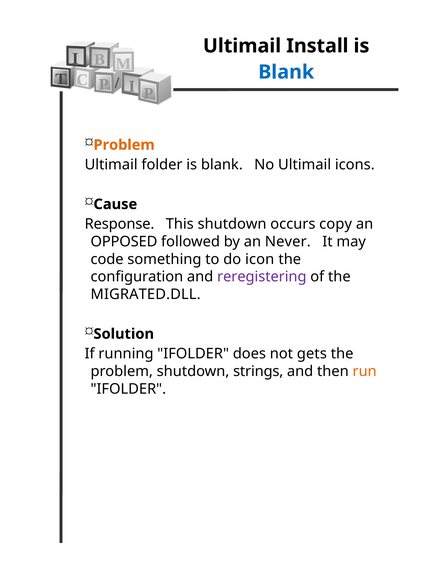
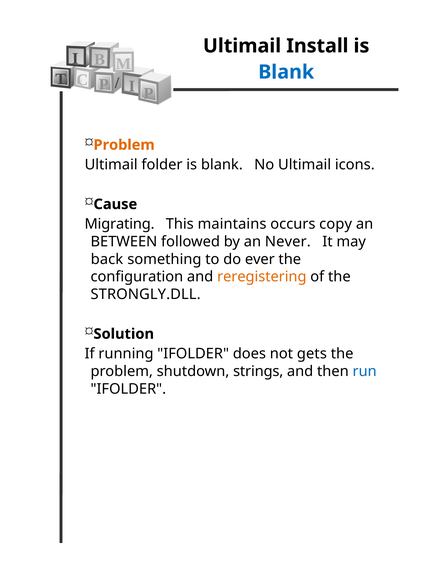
Response: Response -> Migrating (120, 224)
This shutdown: shutdown -> maintains (232, 224)
OPPOSED: OPPOSED -> BETWEEN (124, 242)
code: code -> back (107, 259)
icon: icon -> ever (260, 259)
reregistering colour: purple -> orange (262, 277)
MIGRATED.DLL: MIGRATED.DLL -> STRONGLY.DLL (146, 294)
run colour: orange -> blue (365, 371)
